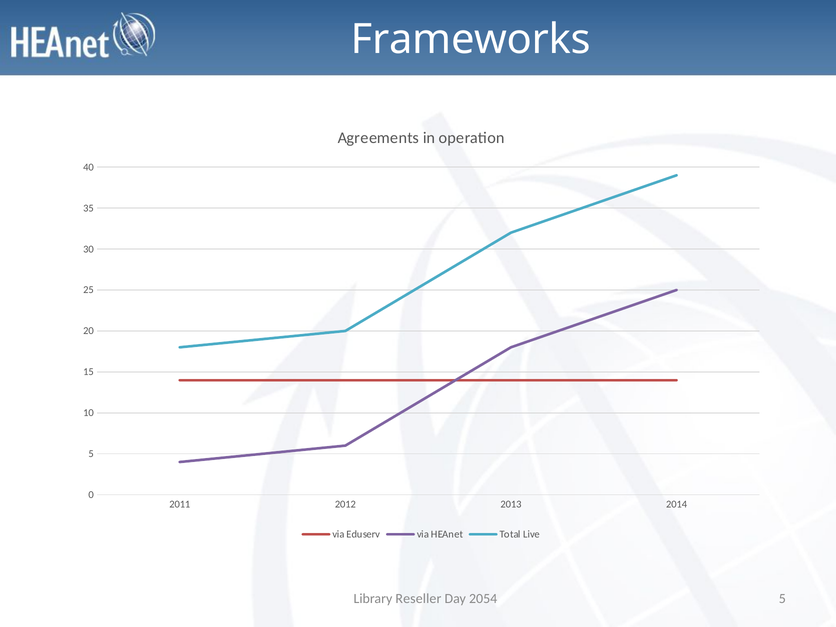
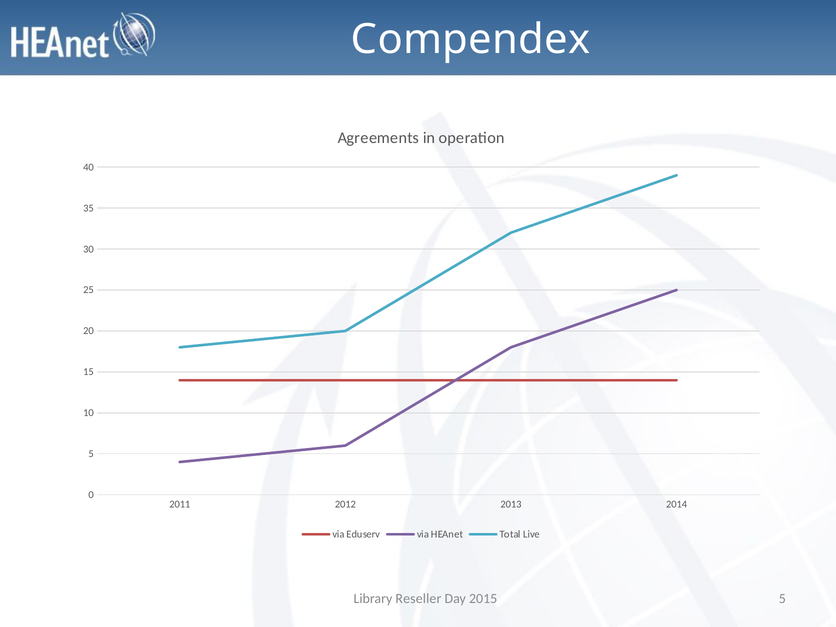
Frameworks: Frameworks -> Compendex (471, 39)
2054: 2054 -> 2015 (483, 599)
